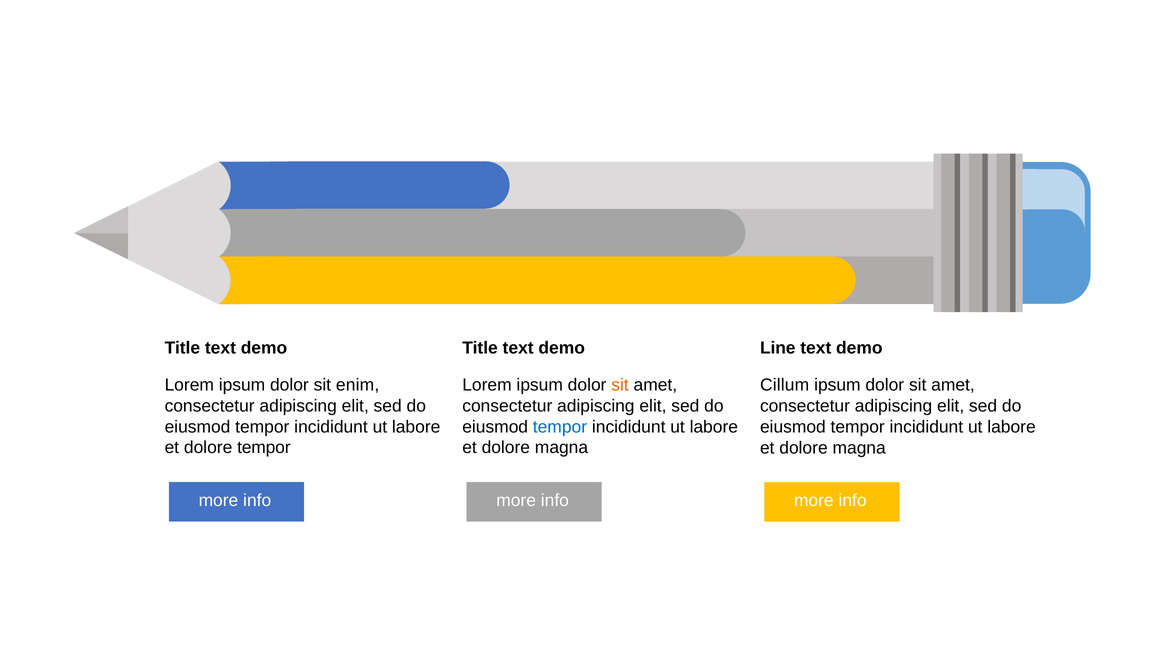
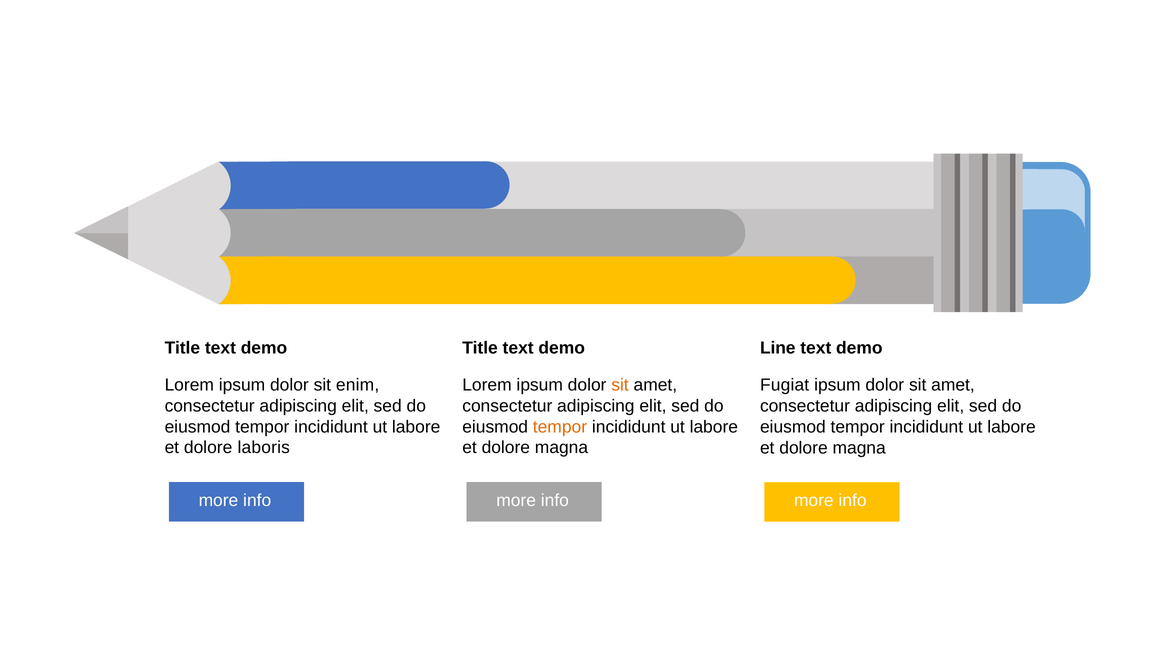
Cillum: Cillum -> Fugiat (785, 385)
tempor colour: blue -> orange (560, 427)
dolore tempor: tempor -> laboris (264, 448)
